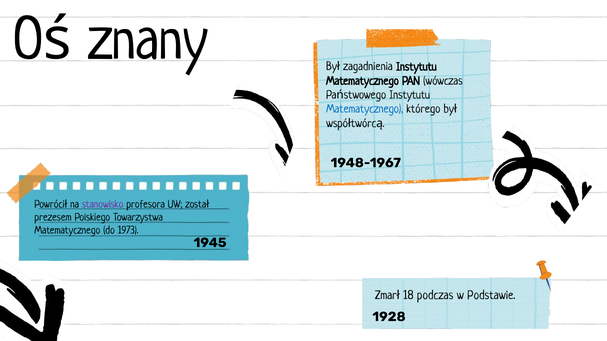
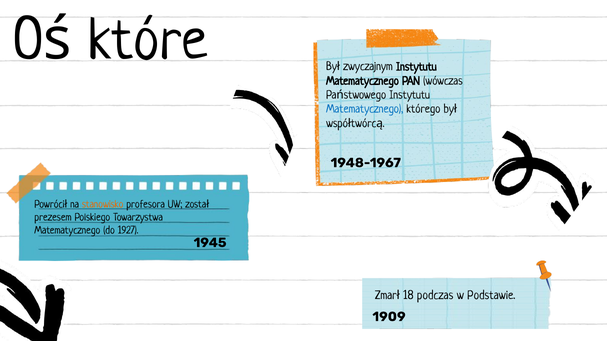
znany: znany -> które (148, 40)
zagadnienia: zagadnienia -> zwyczajnym (368, 67)
stanowisko colour: purple -> orange (103, 205)
1973: 1973 -> 1927 (128, 230)
1928: 1928 -> 1909 (389, 317)
